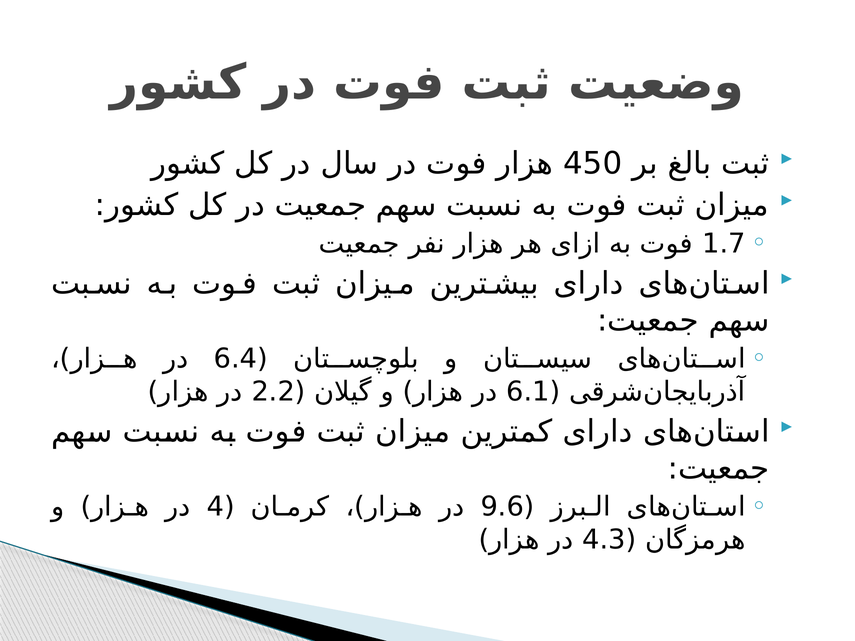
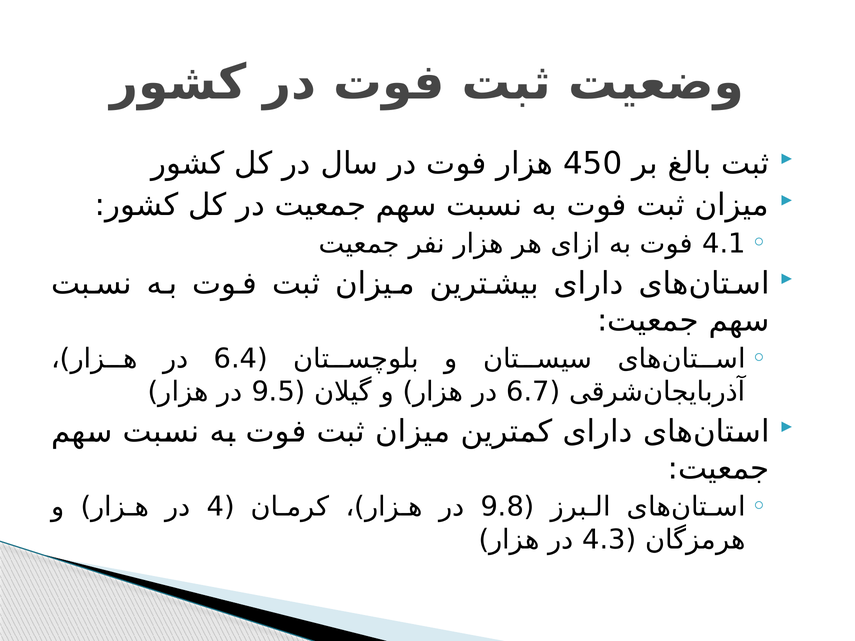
1.7: 1.7 -> 4.1 (724, 244)
2.2: 2.2 -> 9.5 (273, 392)
6.1: 6.1 -> 6.7 (528, 392)
9.6: 9.6 -> 9.8 (502, 507)
